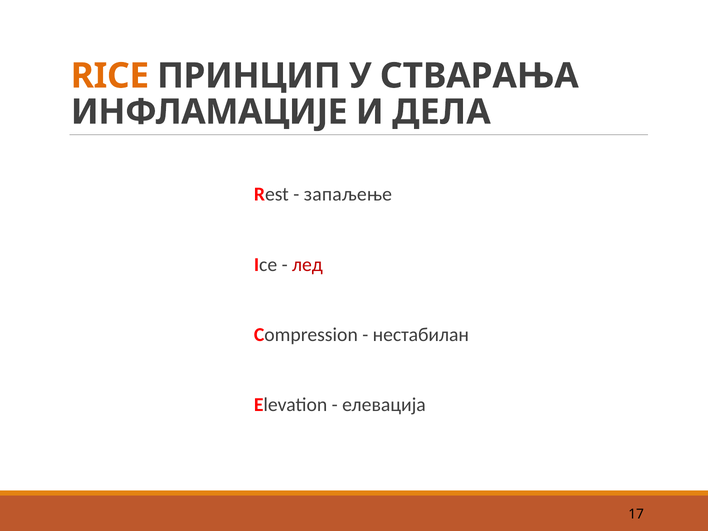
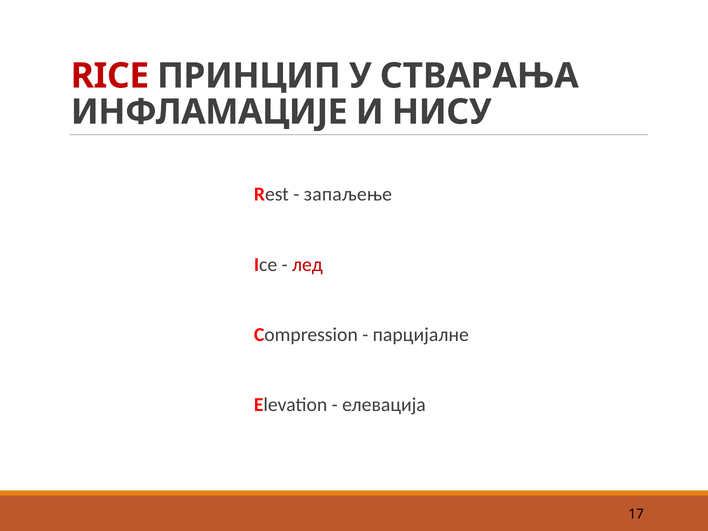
RICE colour: orange -> red (110, 76)
ДЕЛА: ДЕЛА -> НИСУ (442, 112)
нестабилан: нестабилан -> парцијалне (421, 335)
